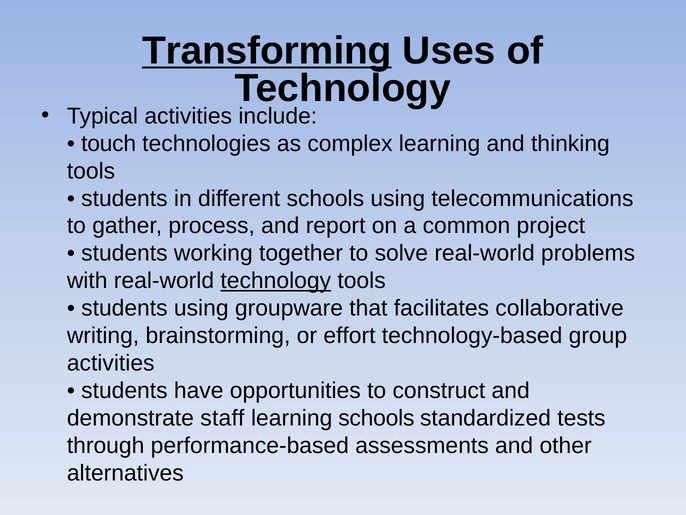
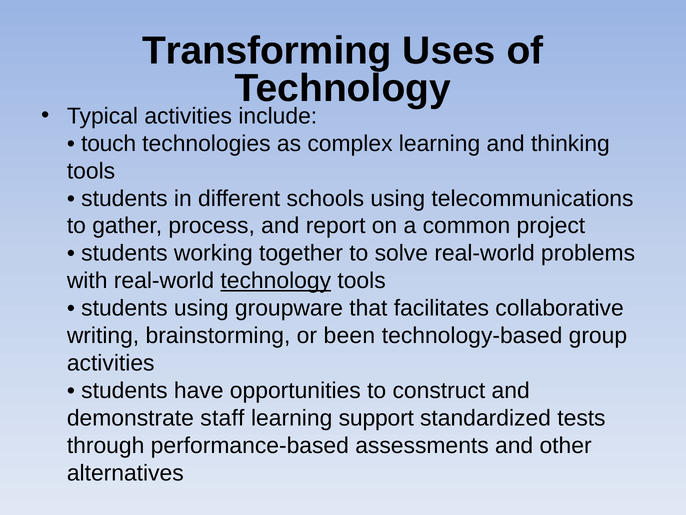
Transforming underline: present -> none (267, 51)
effort: effort -> been (349, 335)
learning schools: schools -> support (376, 418)
